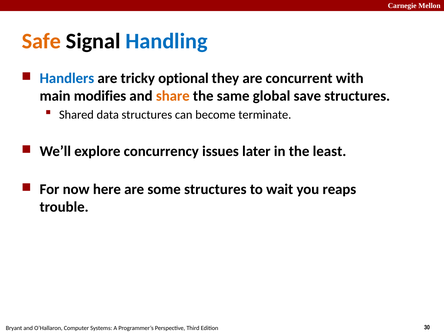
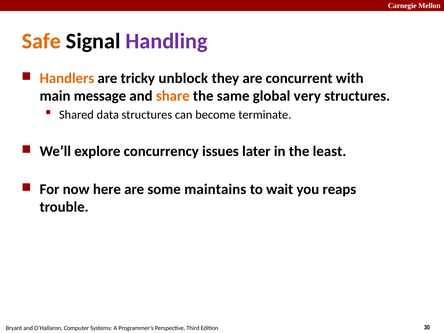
Handling colour: blue -> purple (167, 41)
Handlers colour: blue -> orange (67, 78)
optional: optional -> unblock (183, 78)
modifies: modifies -> message (100, 96)
save: save -> very (307, 96)
some structures: structures -> maintains (215, 189)
